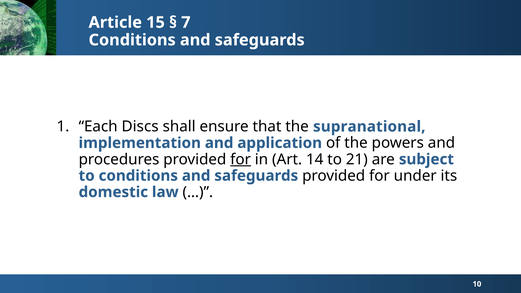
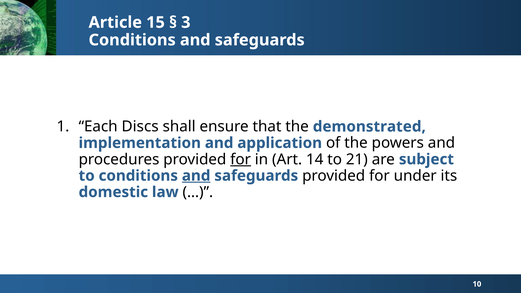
7: 7 -> 3 (186, 22)
supranational: supranational -> demonstrated (369, 127)
and underline: none -> present (196, 176)
